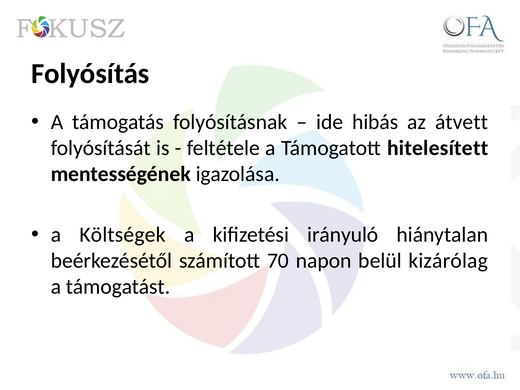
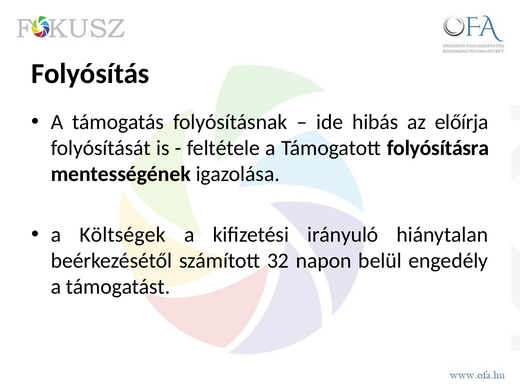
átvett: átvett -> előírja (462, 122)
hitelesített: hitelesített -> folyósításra (438, 148)
70: 70 -> 32 (278, 261)
kizárólag: kizárólag -> engedély (448, 261)
